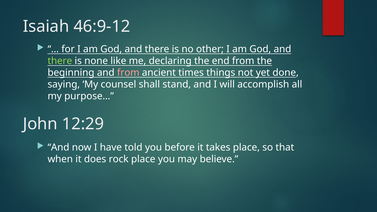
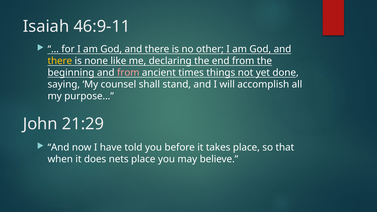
46:9-12: 46:9-12 -> 46:9-11 (102, 26)
there colour: light green -> yellow (60, 61)
12:29: 12:29 -> 21:29 (83, 124)
rock: rock -> nets (119, 159)
